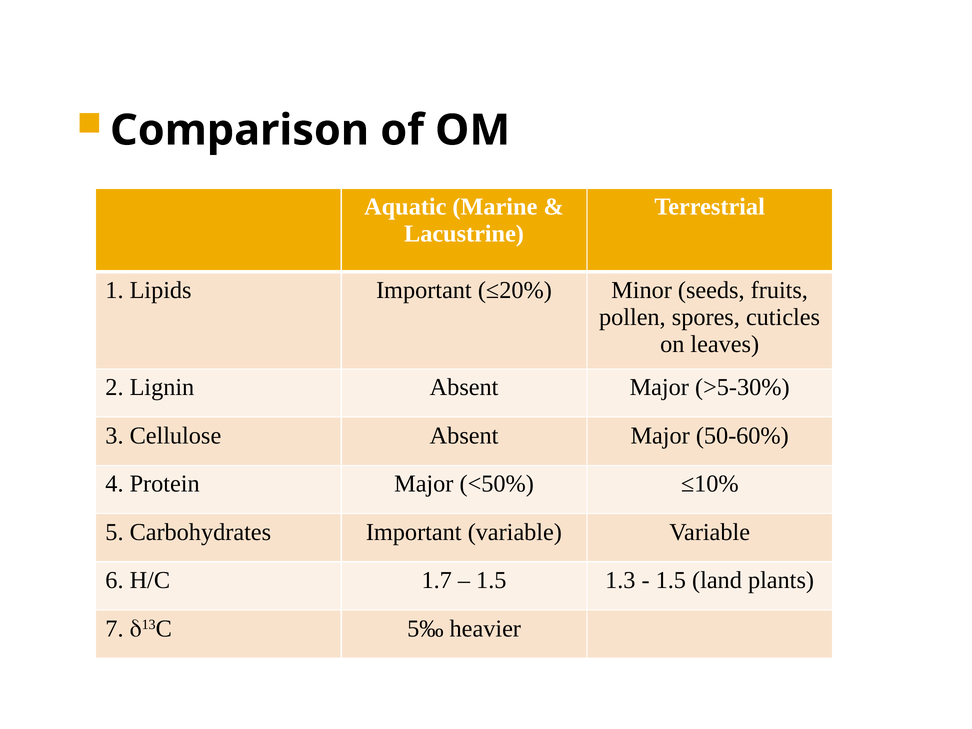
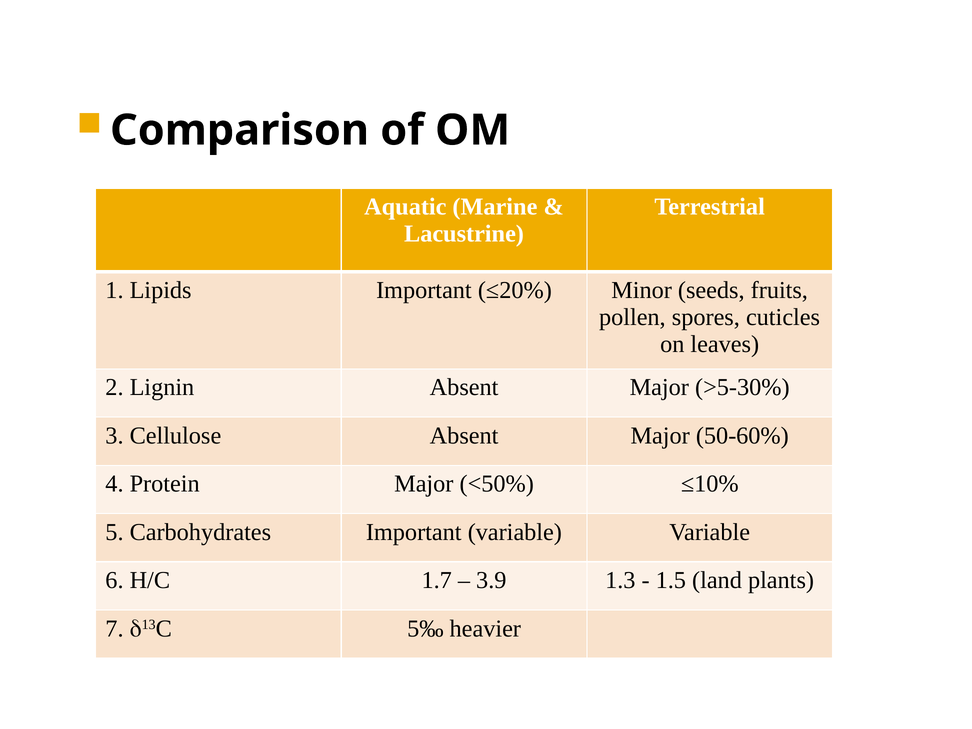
1.5: 1.5 -> 3.9 (491, 580)
